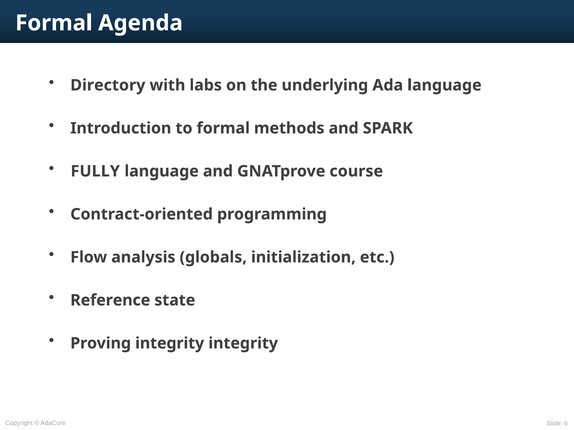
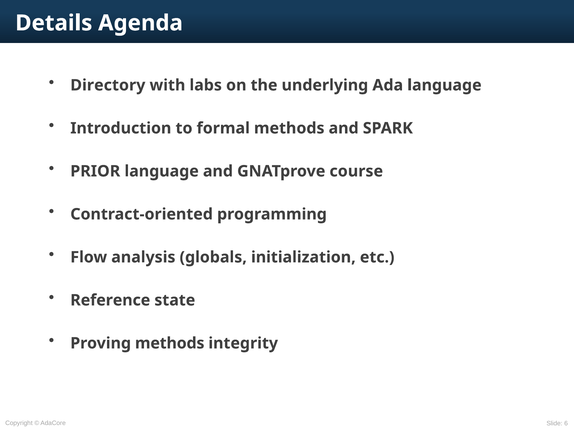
Formal: Formal -> Details (54, 23)
FULLY: FULLY -> PRIOR (95, 171)
Proving integrity: integrity -> methods (170, 344)
